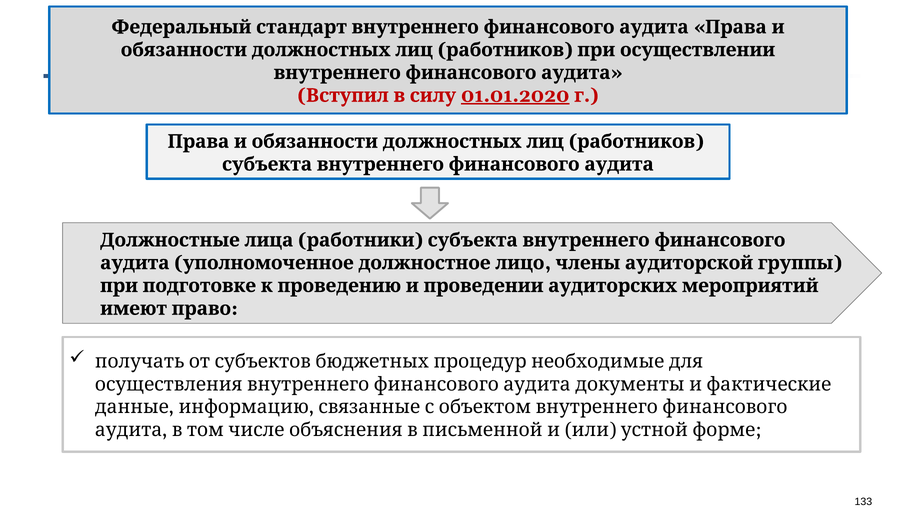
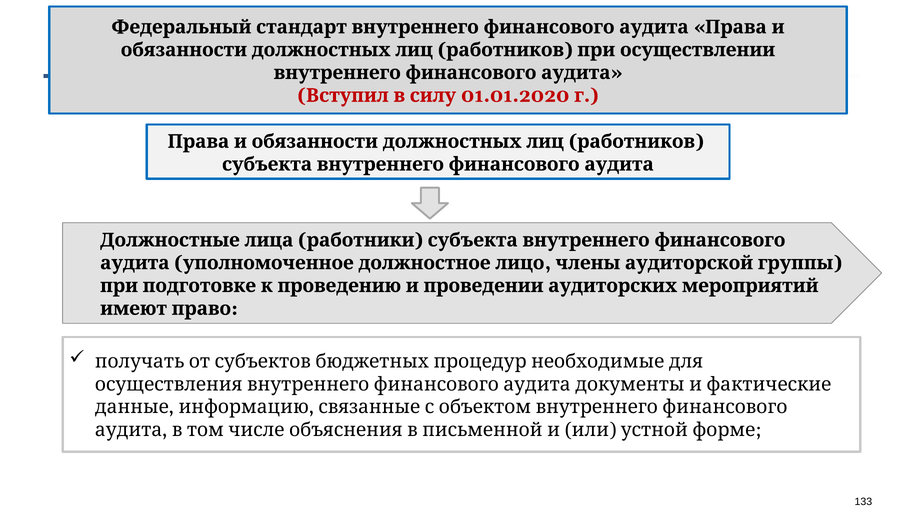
01.01.2020 underline: present -> none (515, 96)
